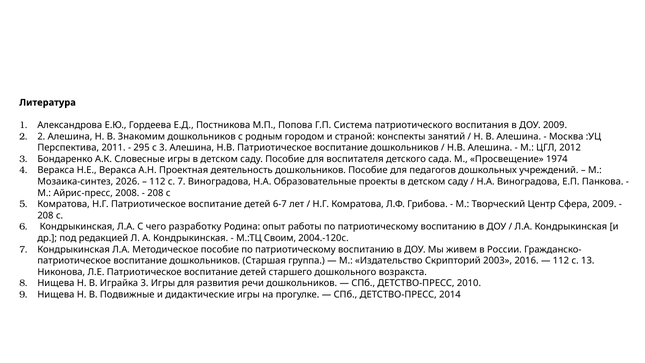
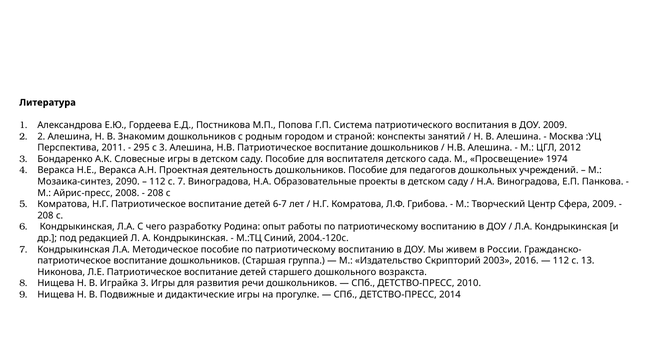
2026: 2026 -> 2090 (128, 182)
Своим: Своим -> Синий (280, 238)
